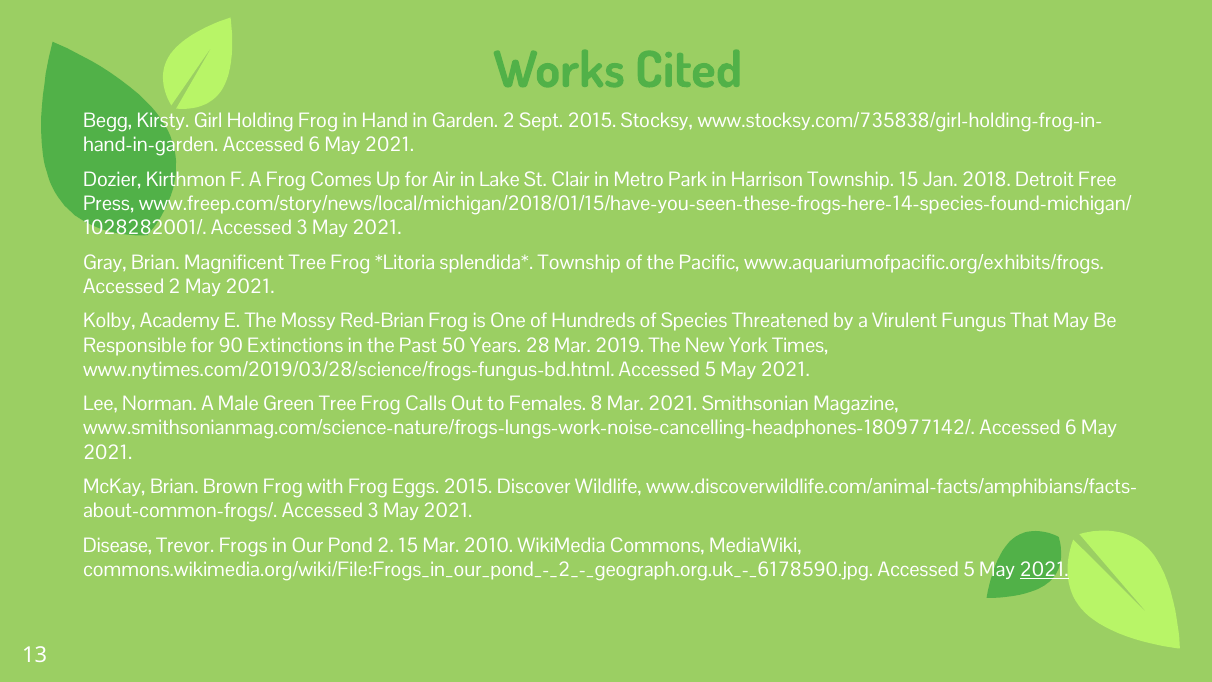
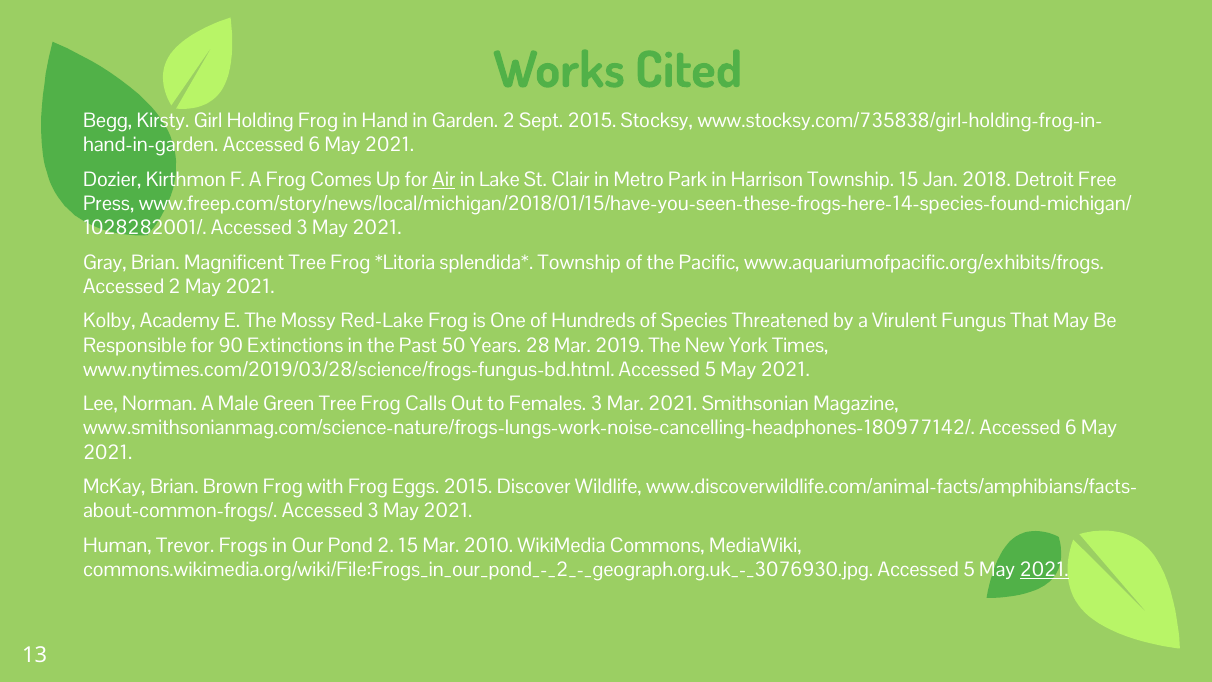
Air underline: none -> present (444, 180)
Red-Brian: Red-Brian -> Red-Lake (382, 321)
Females 8: 8 -> 3 (596, 404)
Disease: Disease -> Human (117, 545)
commons.wikimedia.org/wiki/File:Frogs_in_our_pond_-_2_-_geograph.org.uk_-_6178590.jpg: commons.wikimedia.org/wiki/File:Frogs_in_our_pond_-_2_-_geograph.org.uk_-_6178590.jpg -> commons.wikimedia.org/wiki/File:Frogs_in_our_pond_-_2_-_geograph.org.uk_-_3076930.jpg (478, 570)
